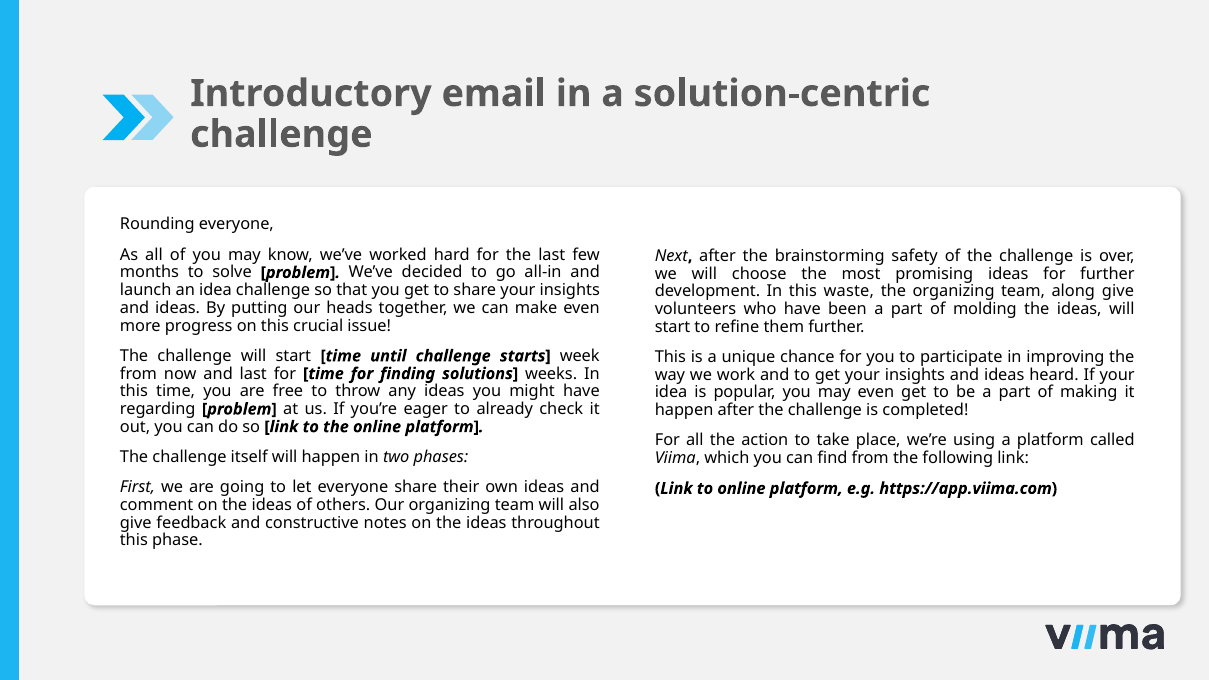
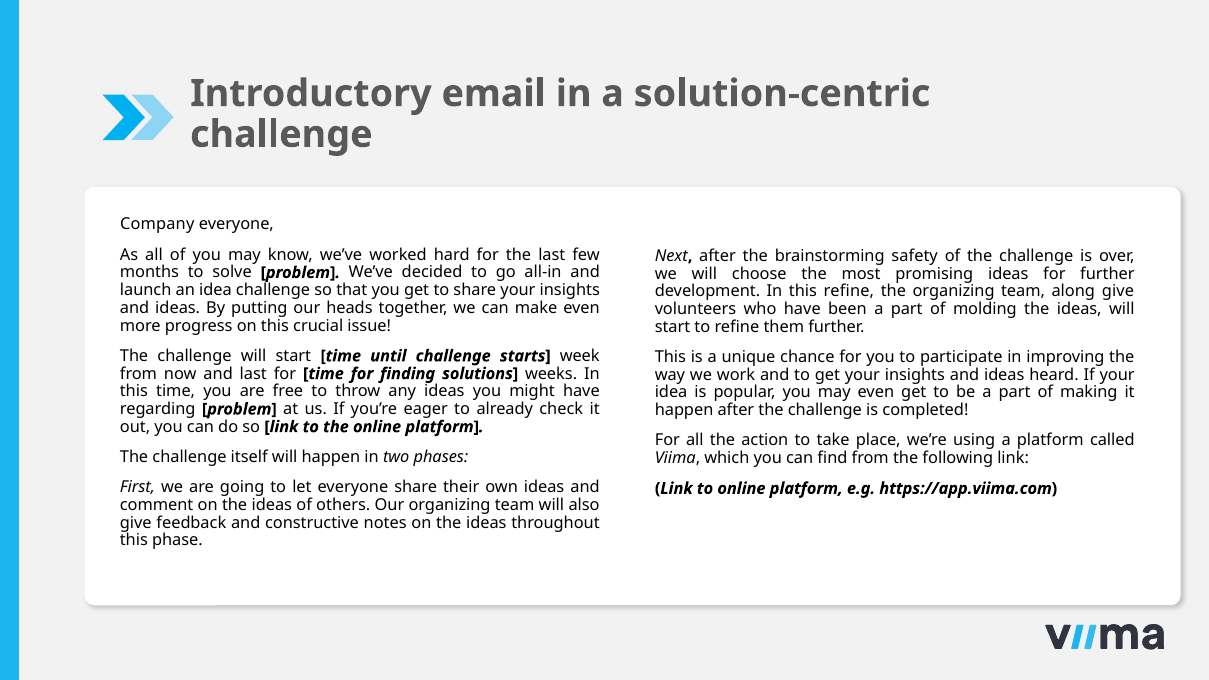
Rounding: Rounding -> Company (157, 225)
this waste: waste -> refine (849, 291)
